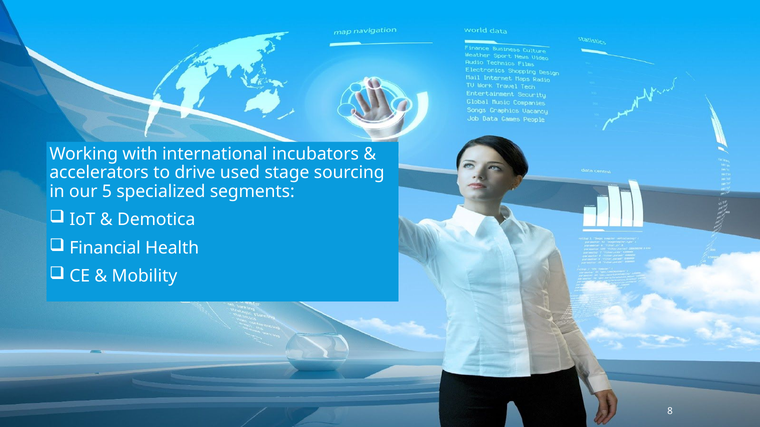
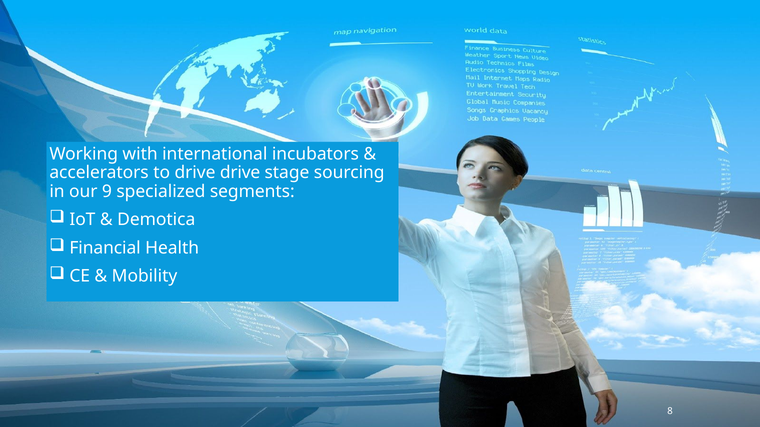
drive used: used -> drive (240, 173)
5: 5 -> 9 (107, 192)
